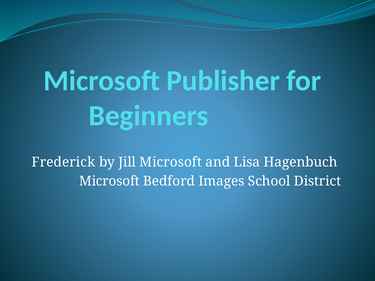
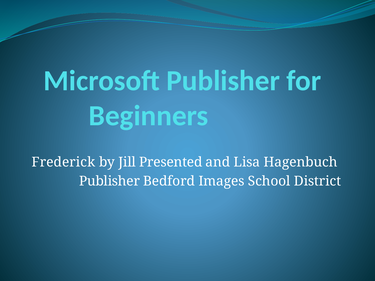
Jill Microsoft: Microsoft -> Presented (171, 162)
Microsoft: Microsoft -> Publisher (109, 181)
